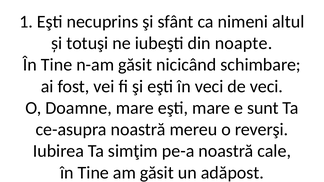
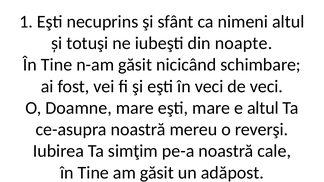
e sunt: sunt -> altul (263, 108)
